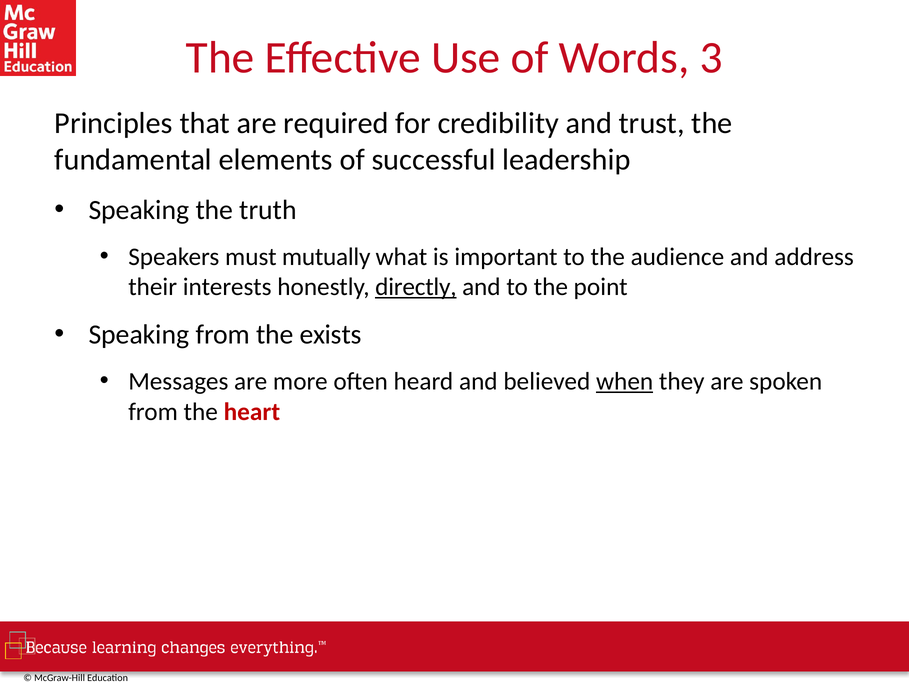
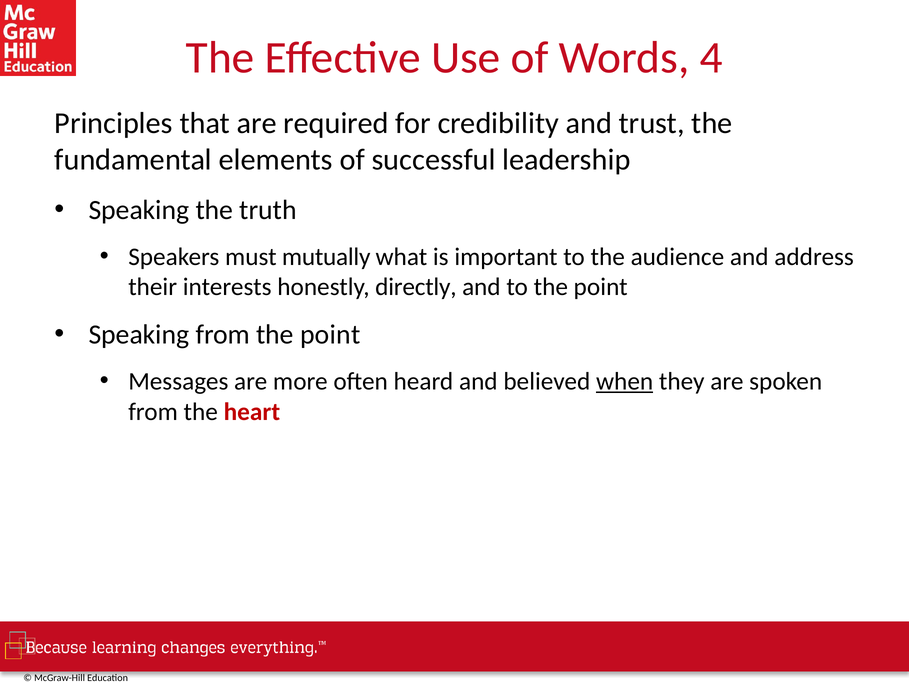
3: 3 -> 4 (711, 58)
directly underline: present -> none (416, 287)
from the exists: exists -> point (330, 335)
